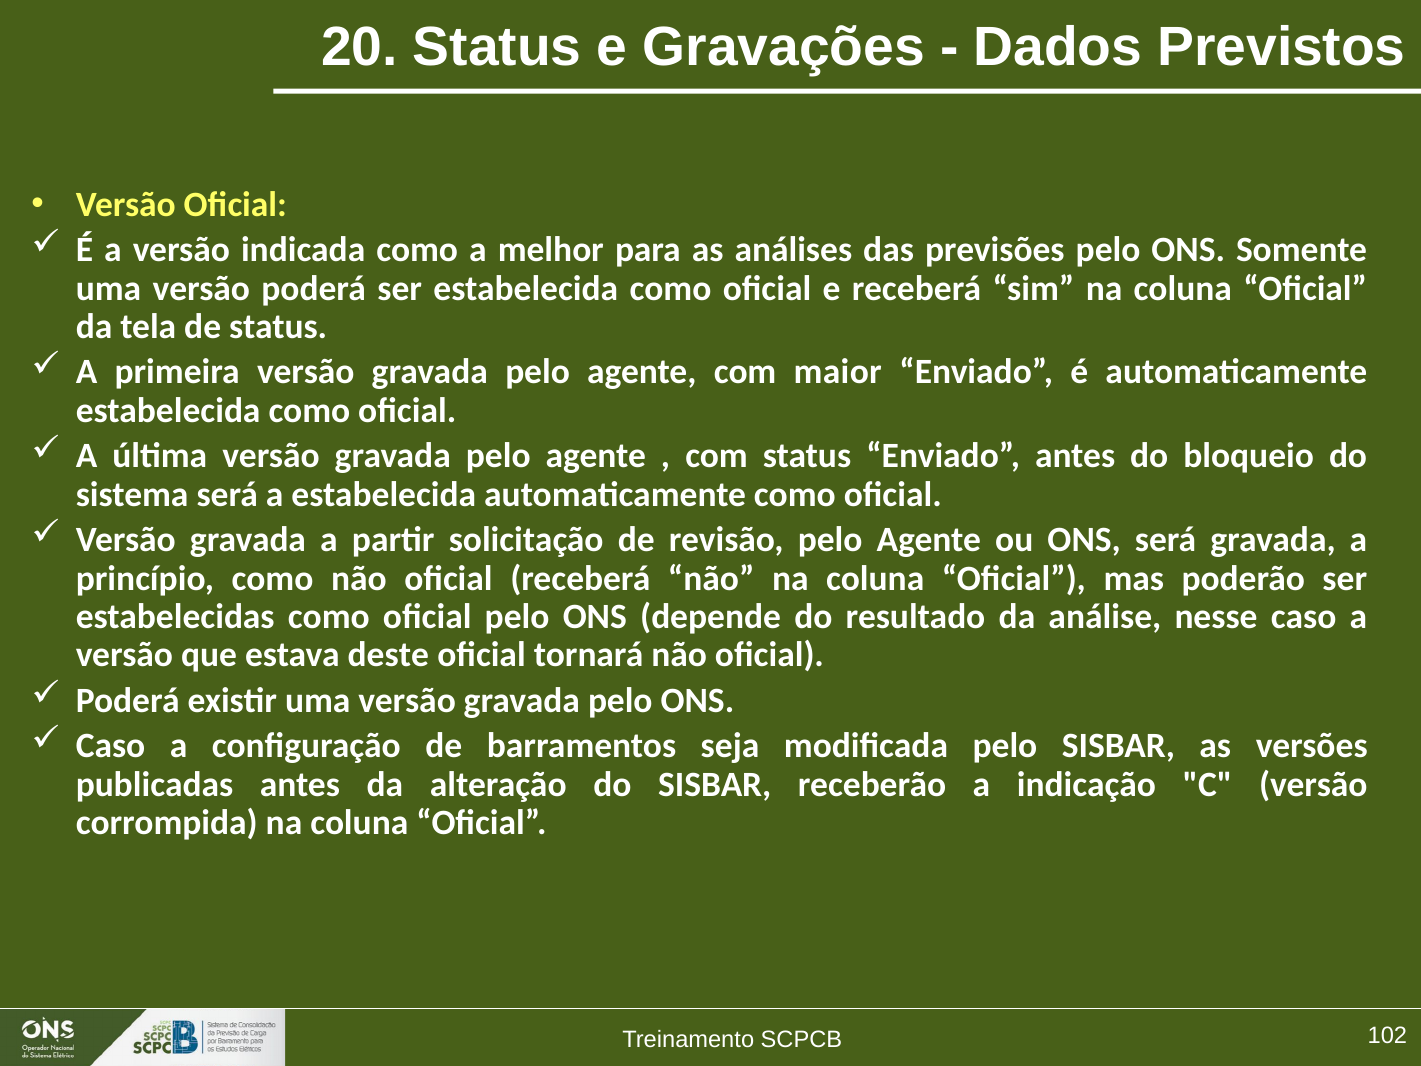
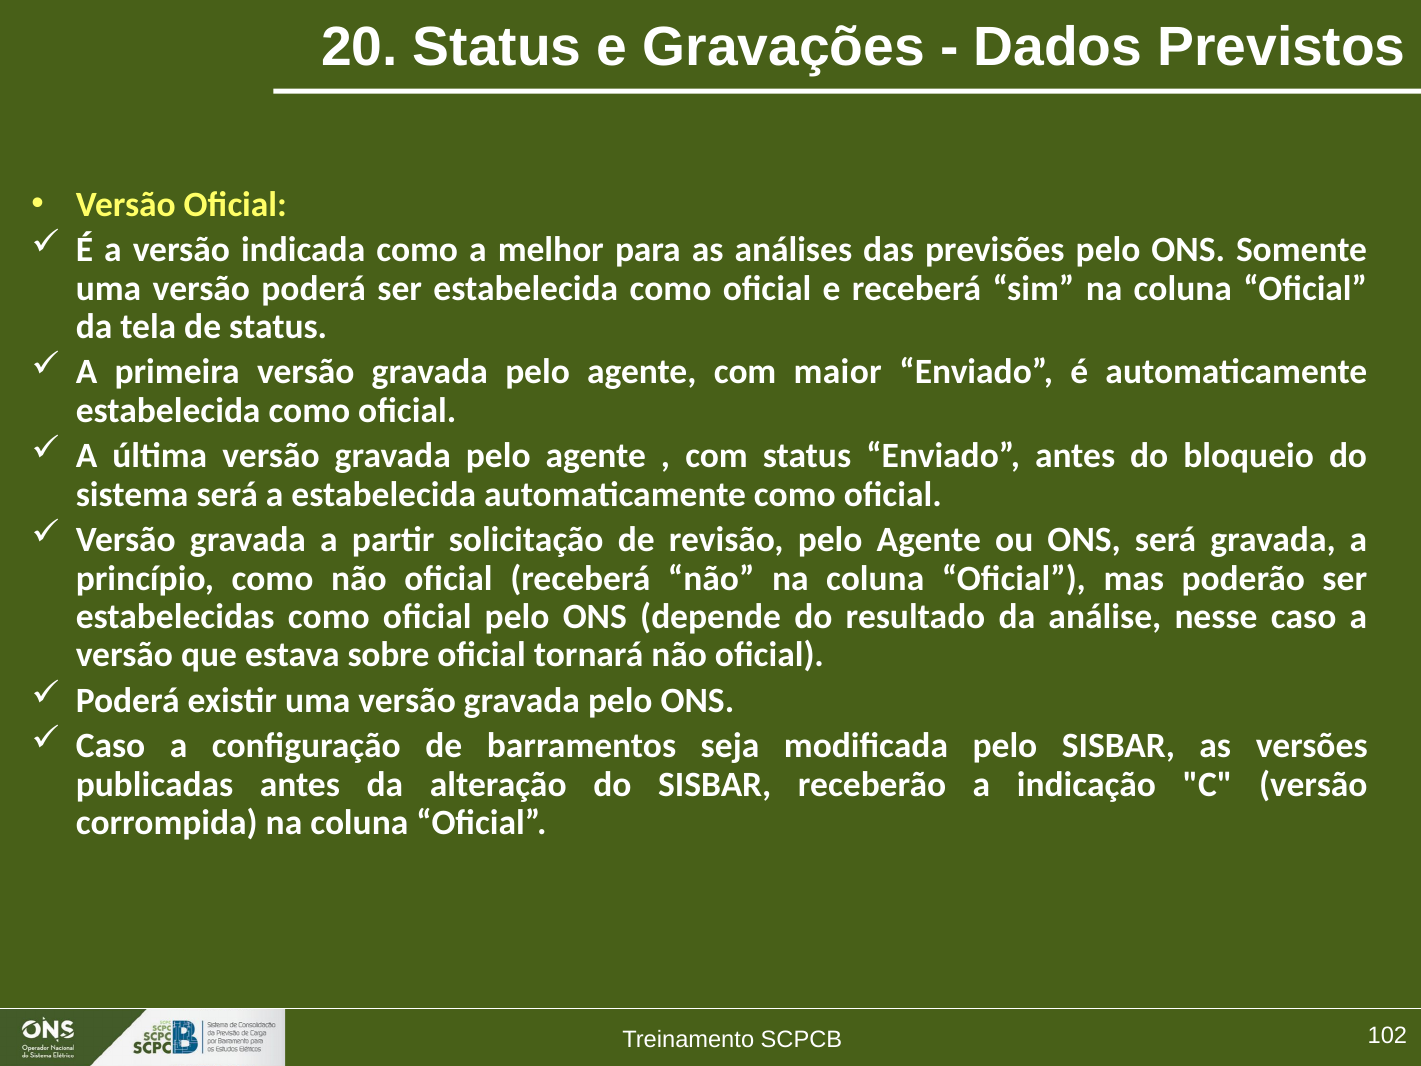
deste: deste -> sobre (388, 655)
